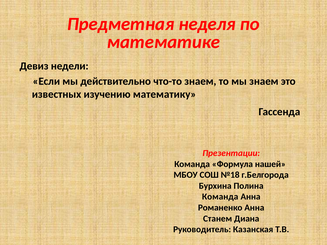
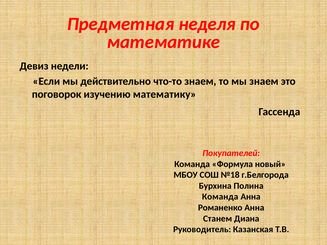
известных: известных -> поговорок (57, 95)
Презентации: Презентации -> Покупателей (231, 153)
нашей: нашей -> новый (270, 164)
